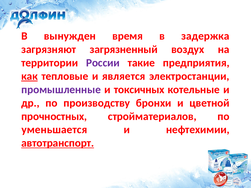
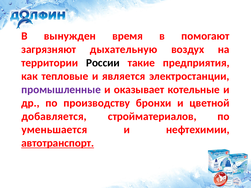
задержка: задержка -> помогают (205, 36)
загрязненный: загрязненный -> дыхательную (124, 50)
России colour: purple -> black (103, 63)
как underline: present -> none (30, 76)
токсичных: токсичных -> оказывает (139, 90)
прочностных: прочностных -> добавляется (54, 117)
